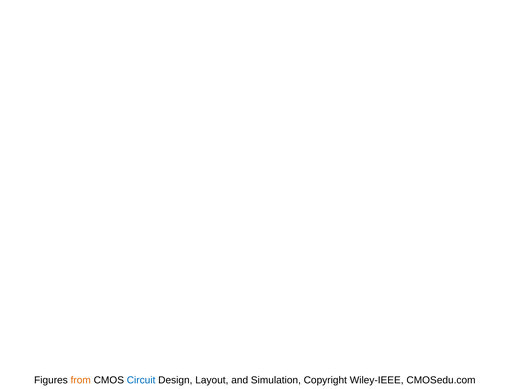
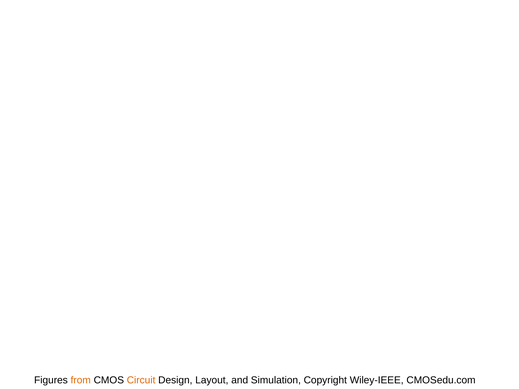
Circuit colour: blue -> orange (141, 380)
